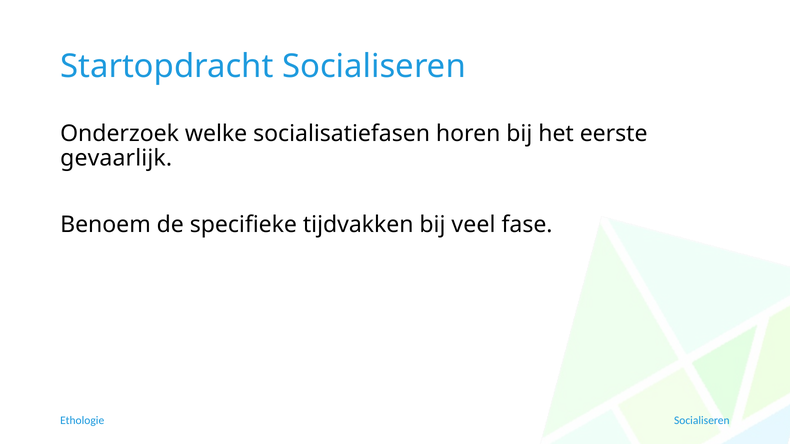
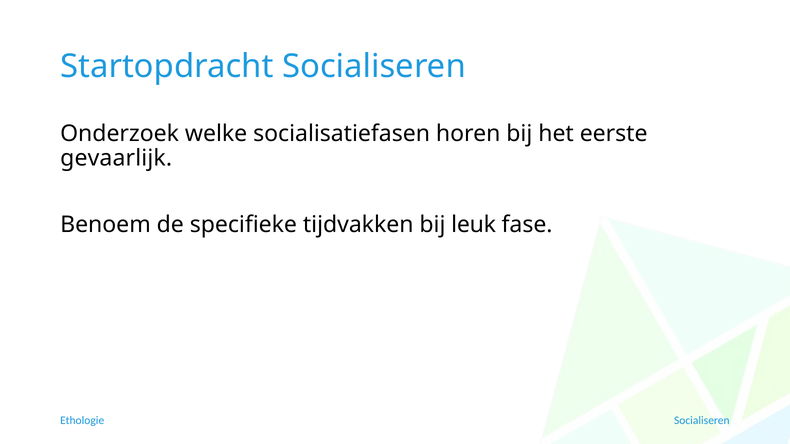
veel: veel -> leuk (474, 225)
